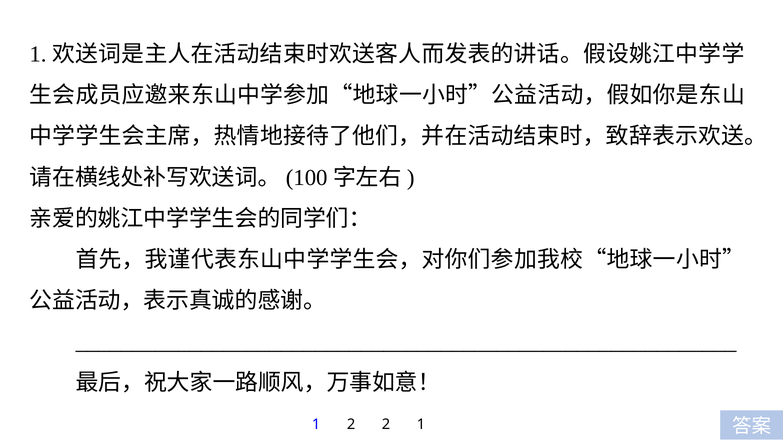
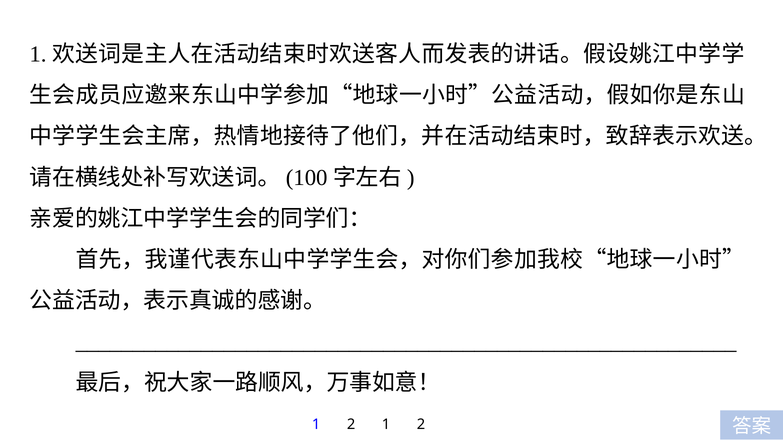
2 2: 2 -> 1 (386, 425)
1 1: 1 -> 2 (421, 425)
